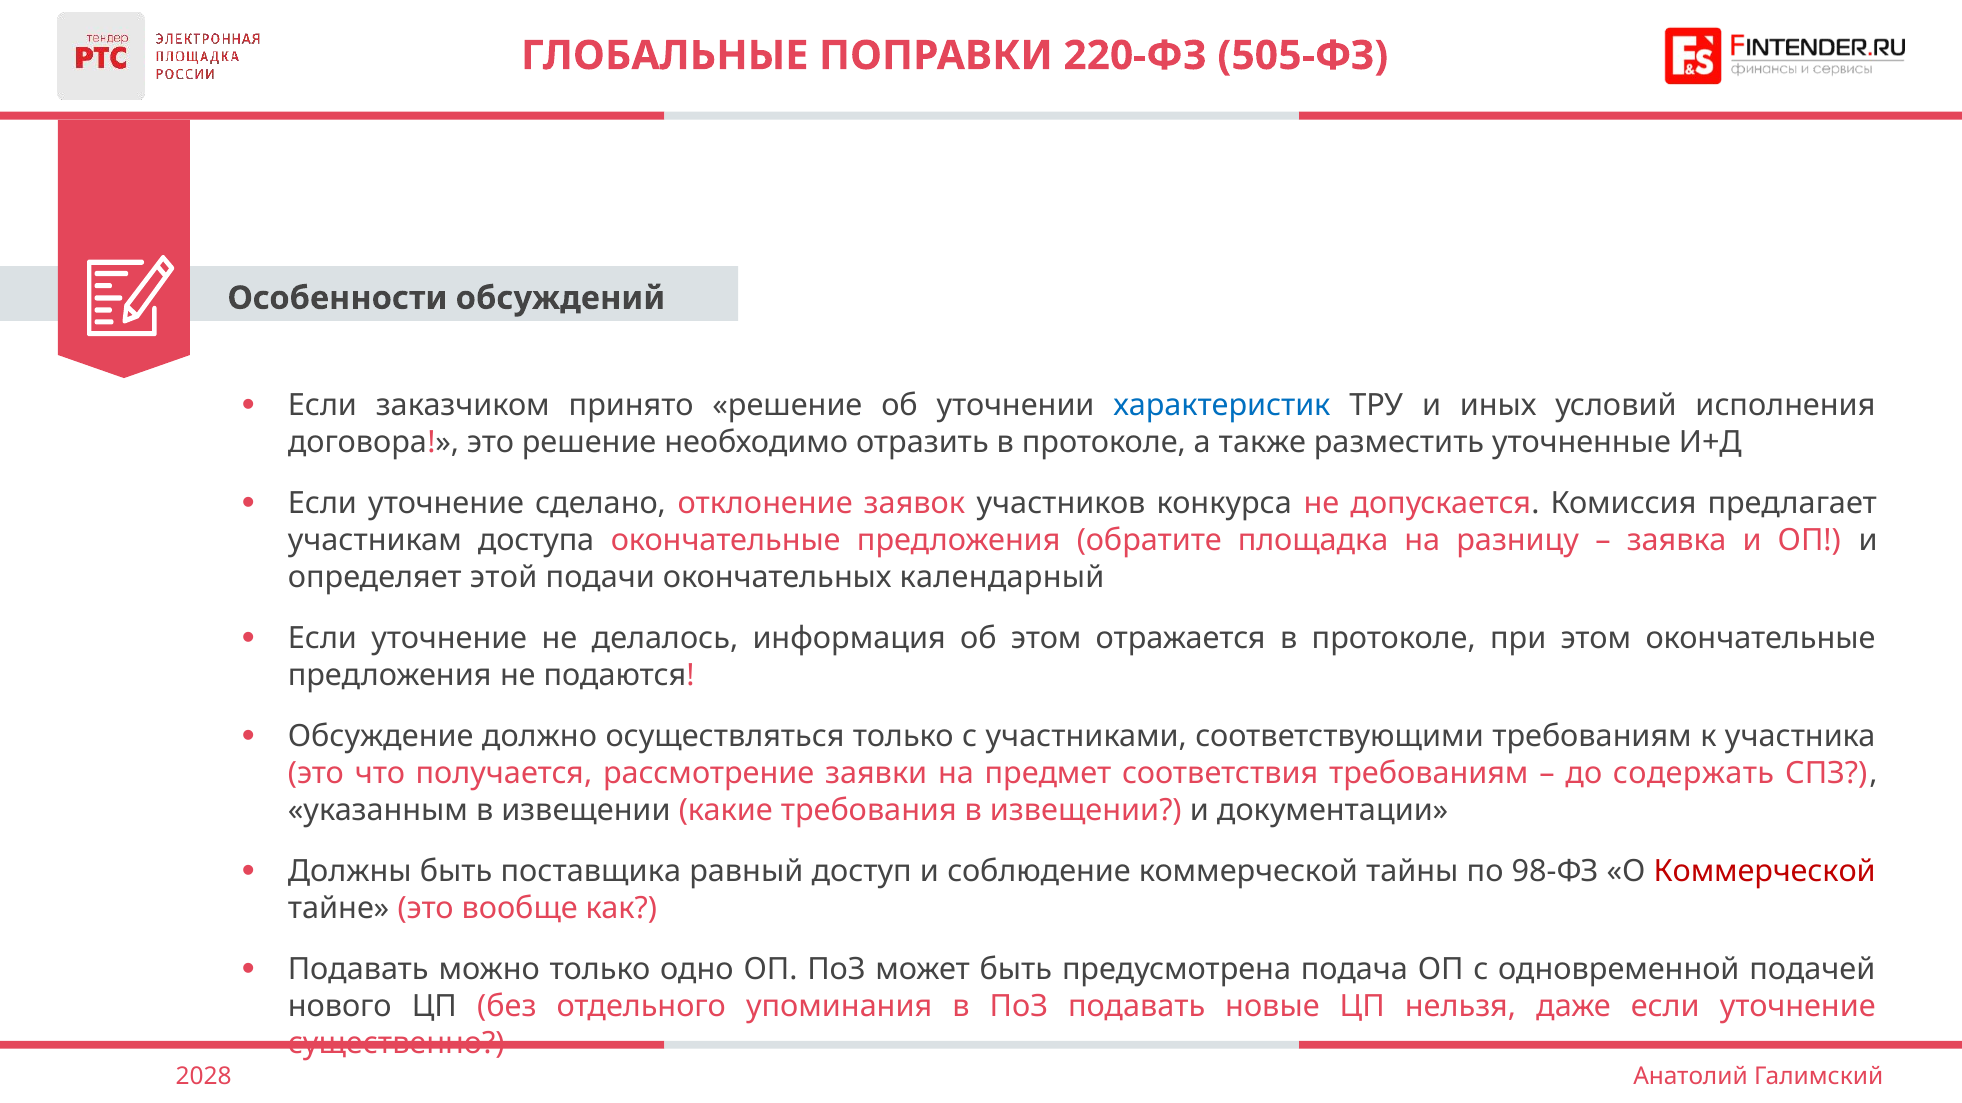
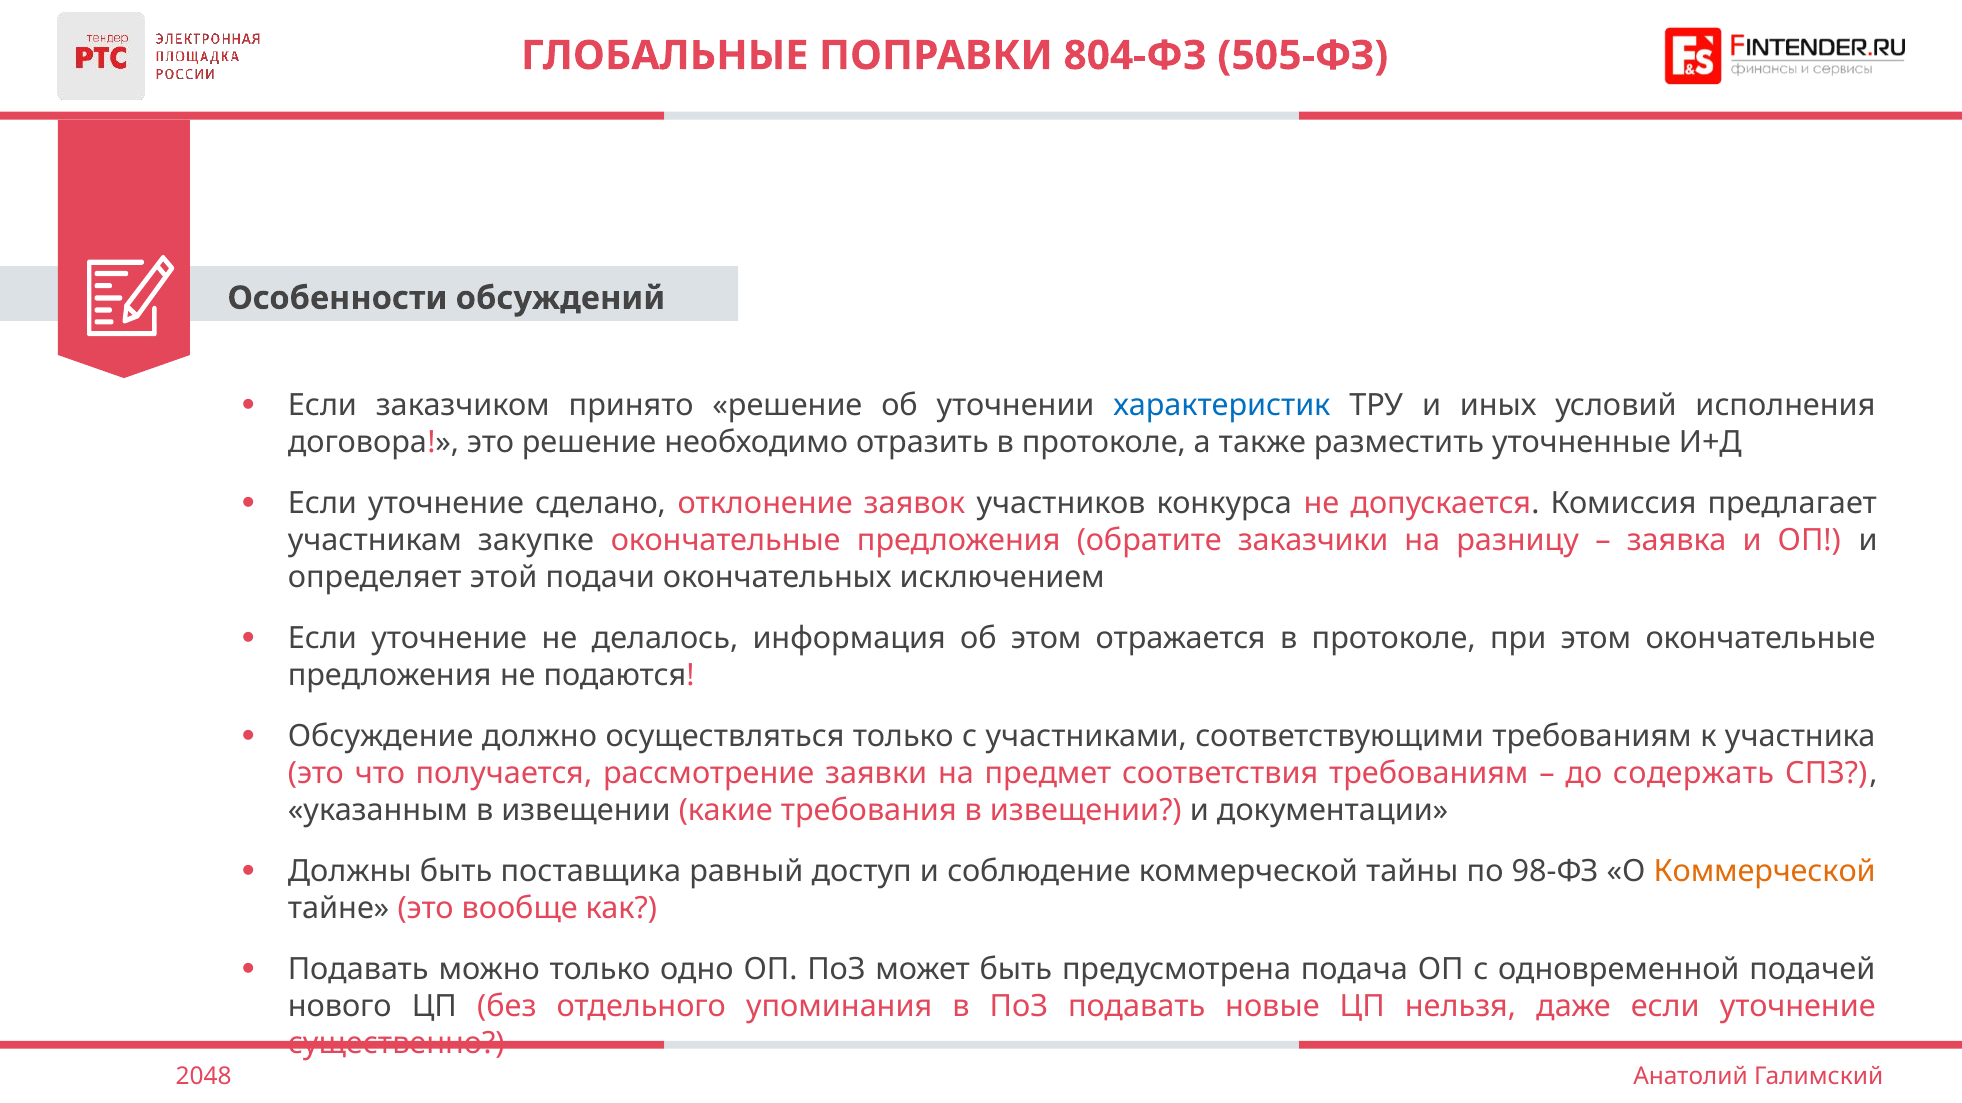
220-ФЗ: 220-ФЗ -> 804-ФЗ (1135, 56)
доступа: доступа -> закупке (536, 541)
площадка: площадка -> заказчики (1313, 541)
календарный: календарный -> исключением (1002, 578)
Коммерческой colour: red -> orange (1765, 872)
2028: 2028 -> 2048 (204, 1077)
